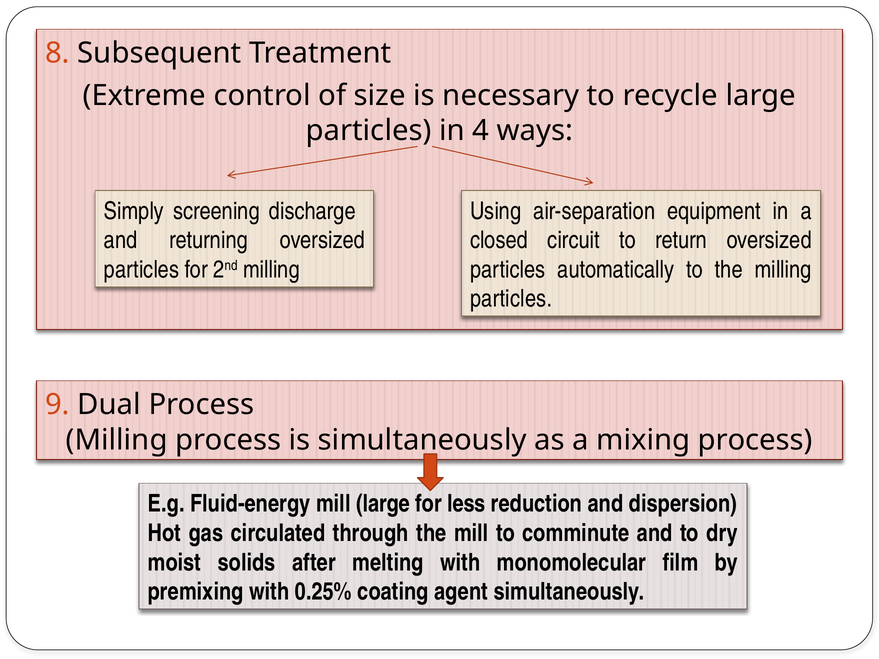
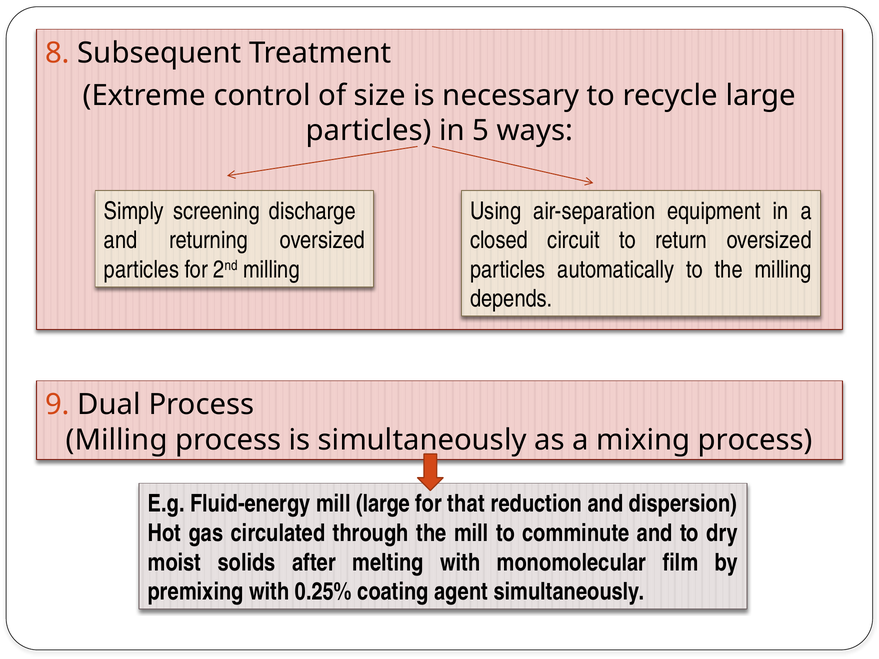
4: 4 -> 5 (481, 131)
particles: particles -> depends (511, 299)
less: less -> that (466, 504)
